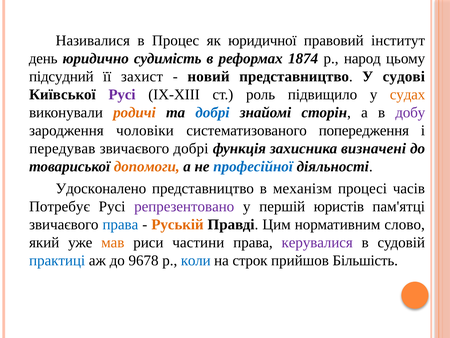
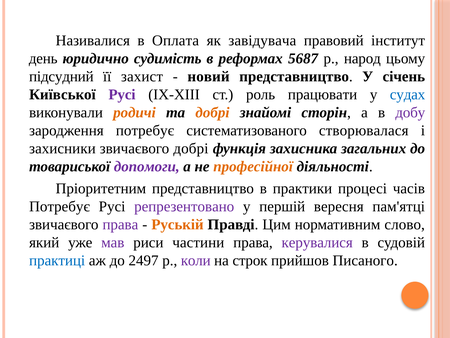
Процес: Процес -> Оплата (176, 40)
юридичної: юридичної -> завідувача (262, 40)
1874: 1874 -> 5687 (303, 58)
судові: судові -> січень (404, 76)
підвищило: підвищило -> працювати (323, 94)
судах colour: orange -> blue (408, 94)
добрі colour: blue -> orange (212, 112)
зародження чоловіки: чоловіки -> потребує (145, 130)
попередження: попередження -> створювалася (364, 130)
передував: передував -> захисники (62, 148)
визначені: визначені -> загальних (374, 148)
допомоги colour: orange -> purple (147, 166)
професійної colour: blue -> orange (253, 166)
Удосконалено: Удосконалено -> Пріоритетним (101, 188)
механізм: механізм -> практики (302, 188)
юристів: юристів -> вересня (339, 206)
права colour: blue -> purple (120, 224)
мав colour: orange -> purple (113, 242)
9678: 9678 -> 2497 (144, 260)
коли colour: blue -> purple (196, 260)
Більшість: Більшість -> Писаного (365, 260)
